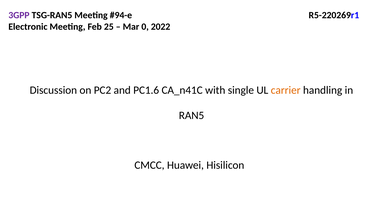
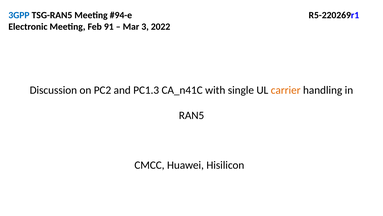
3GPP colour: purple -> blue (19, 15)
25: 25 -> 91 (109, 27)
0: 0 -> 3 (145, 27)
PC1.6: PC1.6 -> PC1.3 (146, 90)
